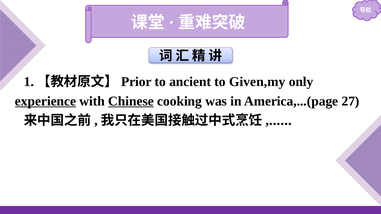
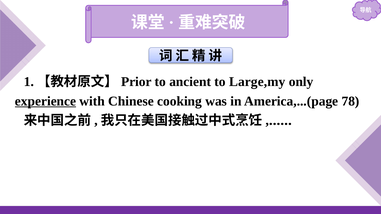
Given,my: Given,my -> Large,my (257, 82)
Chinese underline: present -> none (131, 101)
27: 27 -> 78 (350, 101)
